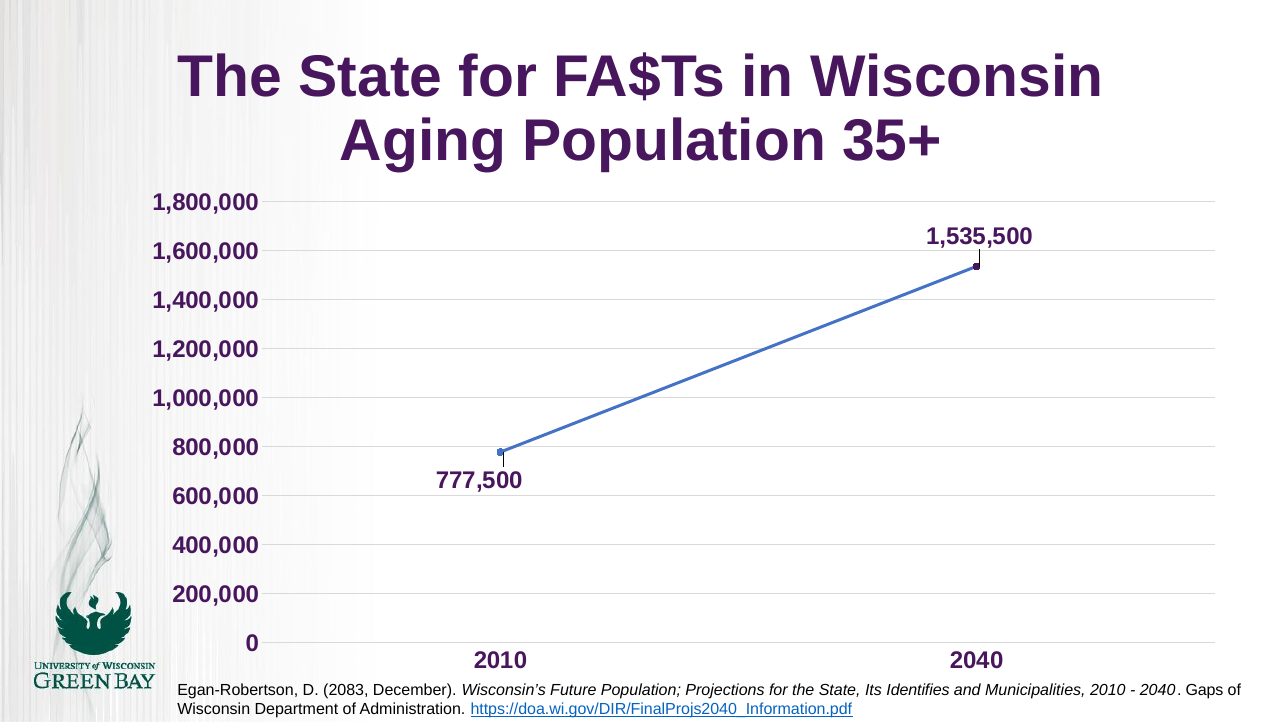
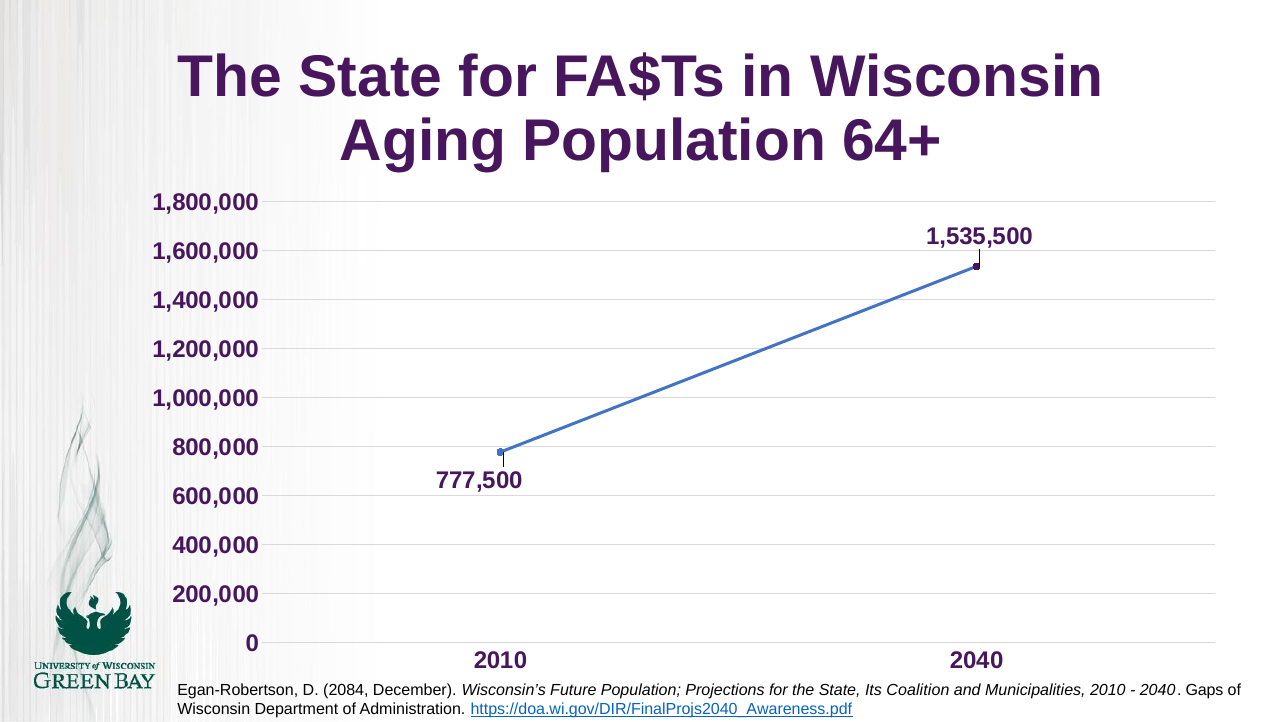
35+: 35+ -> 64+ (892, 141)
2083: 2083 -> 2084 (346, 689)
Identifies: Identifies -> Coalition (918, 689)
https://doa.wi.gov/DIR/FinalProjs2040_Information.pdf: https://doa.wi.gov/DIR/FinalProjs2040_Information.pdf -> https://doa.wi.gov/DIR/FinalProjs2040_Awareness.pdf (661, 709)
